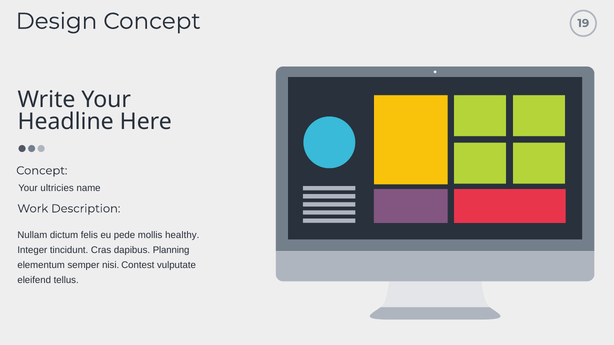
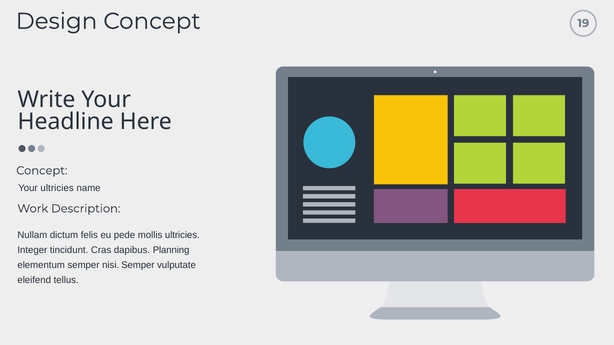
mollis healthy: healthy -> ultricies (182, 235)
nisi Contest: Contest -> Semper (138, 265)
